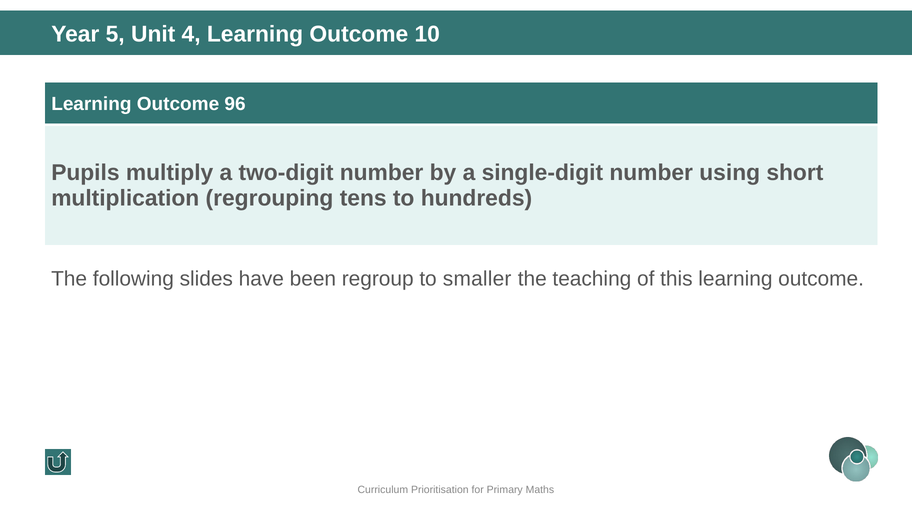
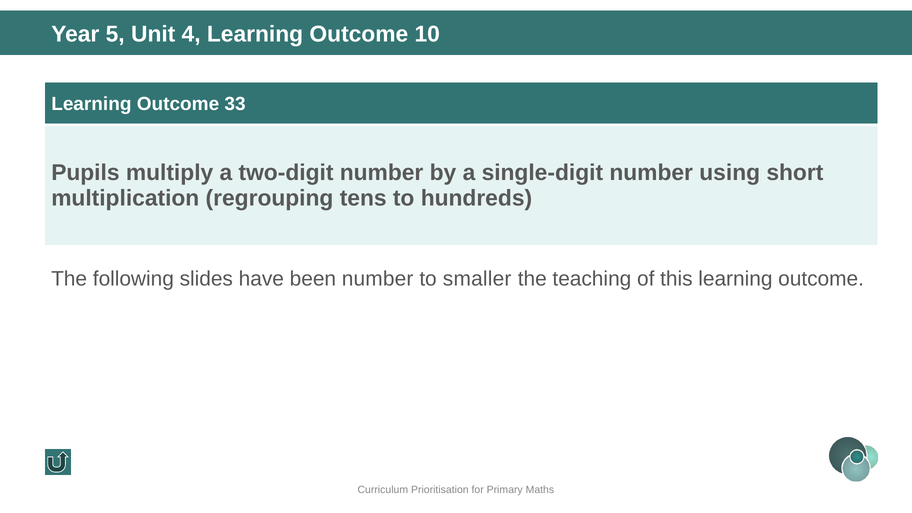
96: 96 -> 33 (235, 104)
been regroup: regroup -> number (378, 279)
